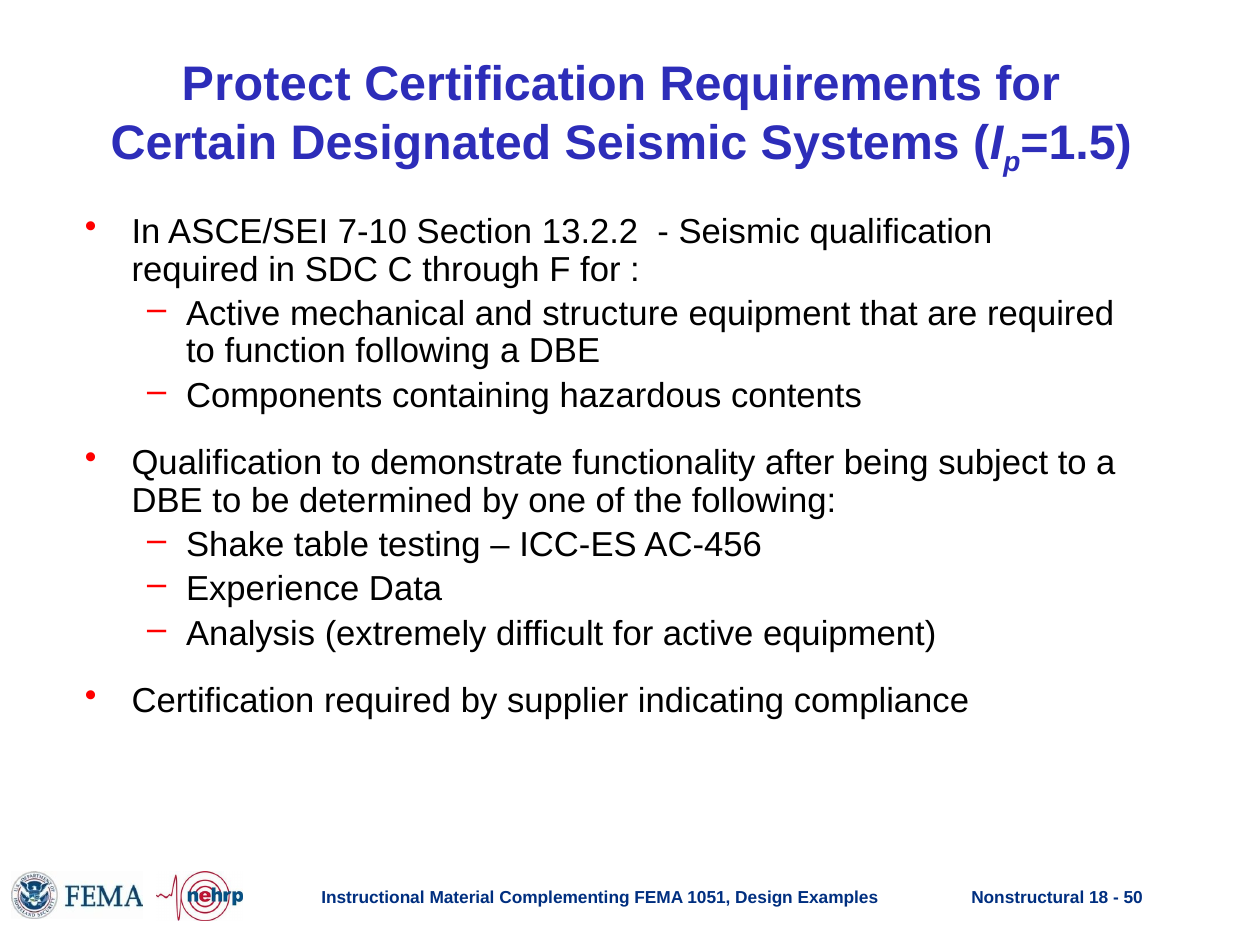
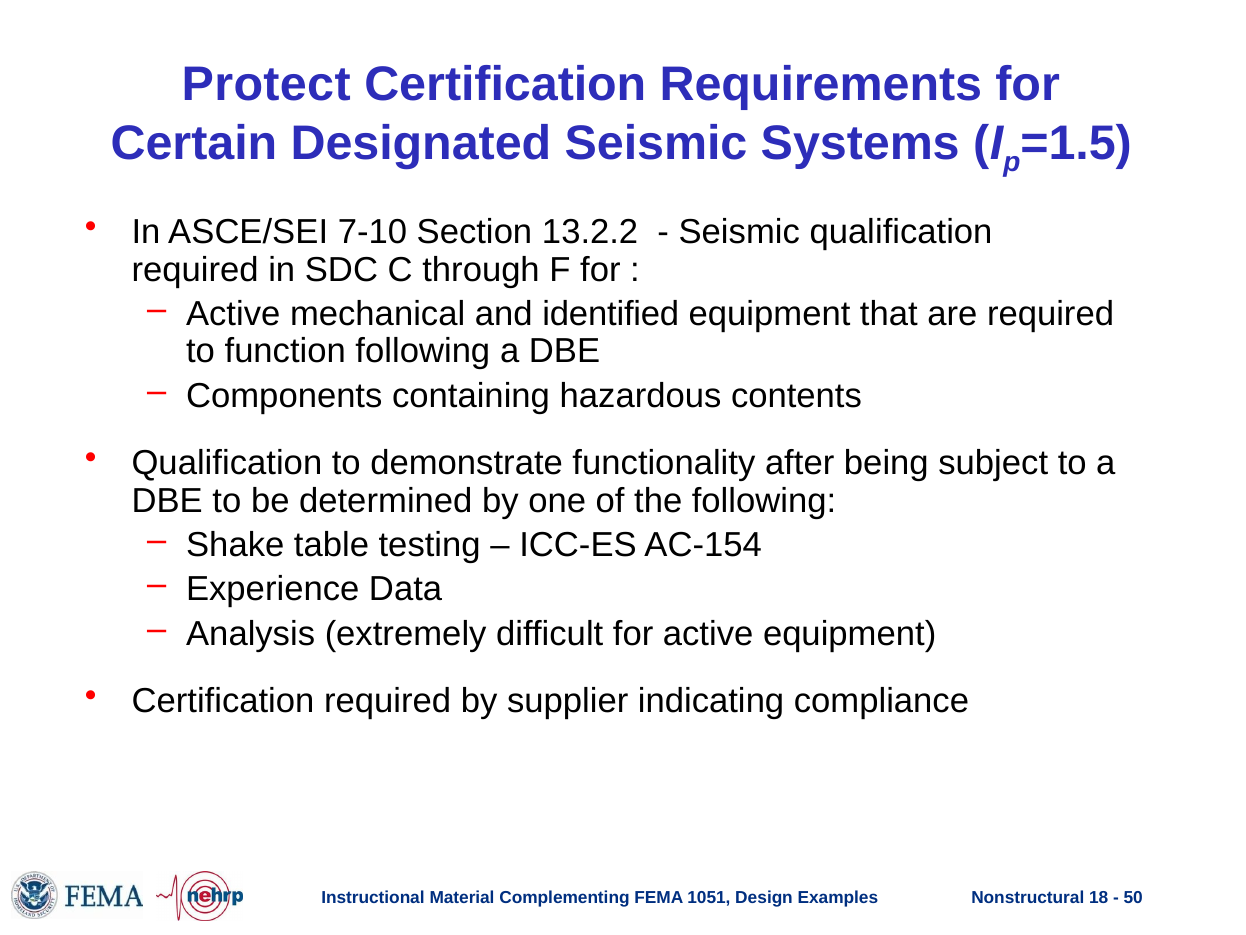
structure: structure -> identified (611, 314)
AC-456: AC-456 -> AC-154 (703, 545)
